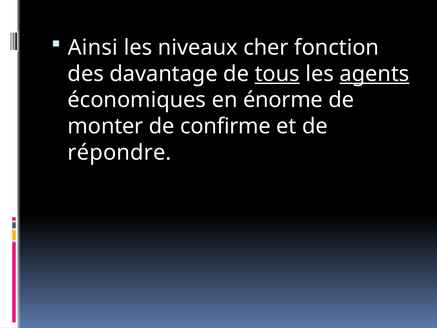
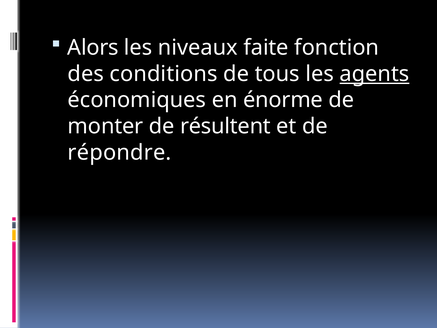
Ainsi: Ainsi -> Alors (93, 48)
cher: cher -> faite (266, 48)
davantage: davantage -> conditions (164, 74)
tous underline: present -> none (277, 74)
confirme: confirme -> résultent (225, 126)
